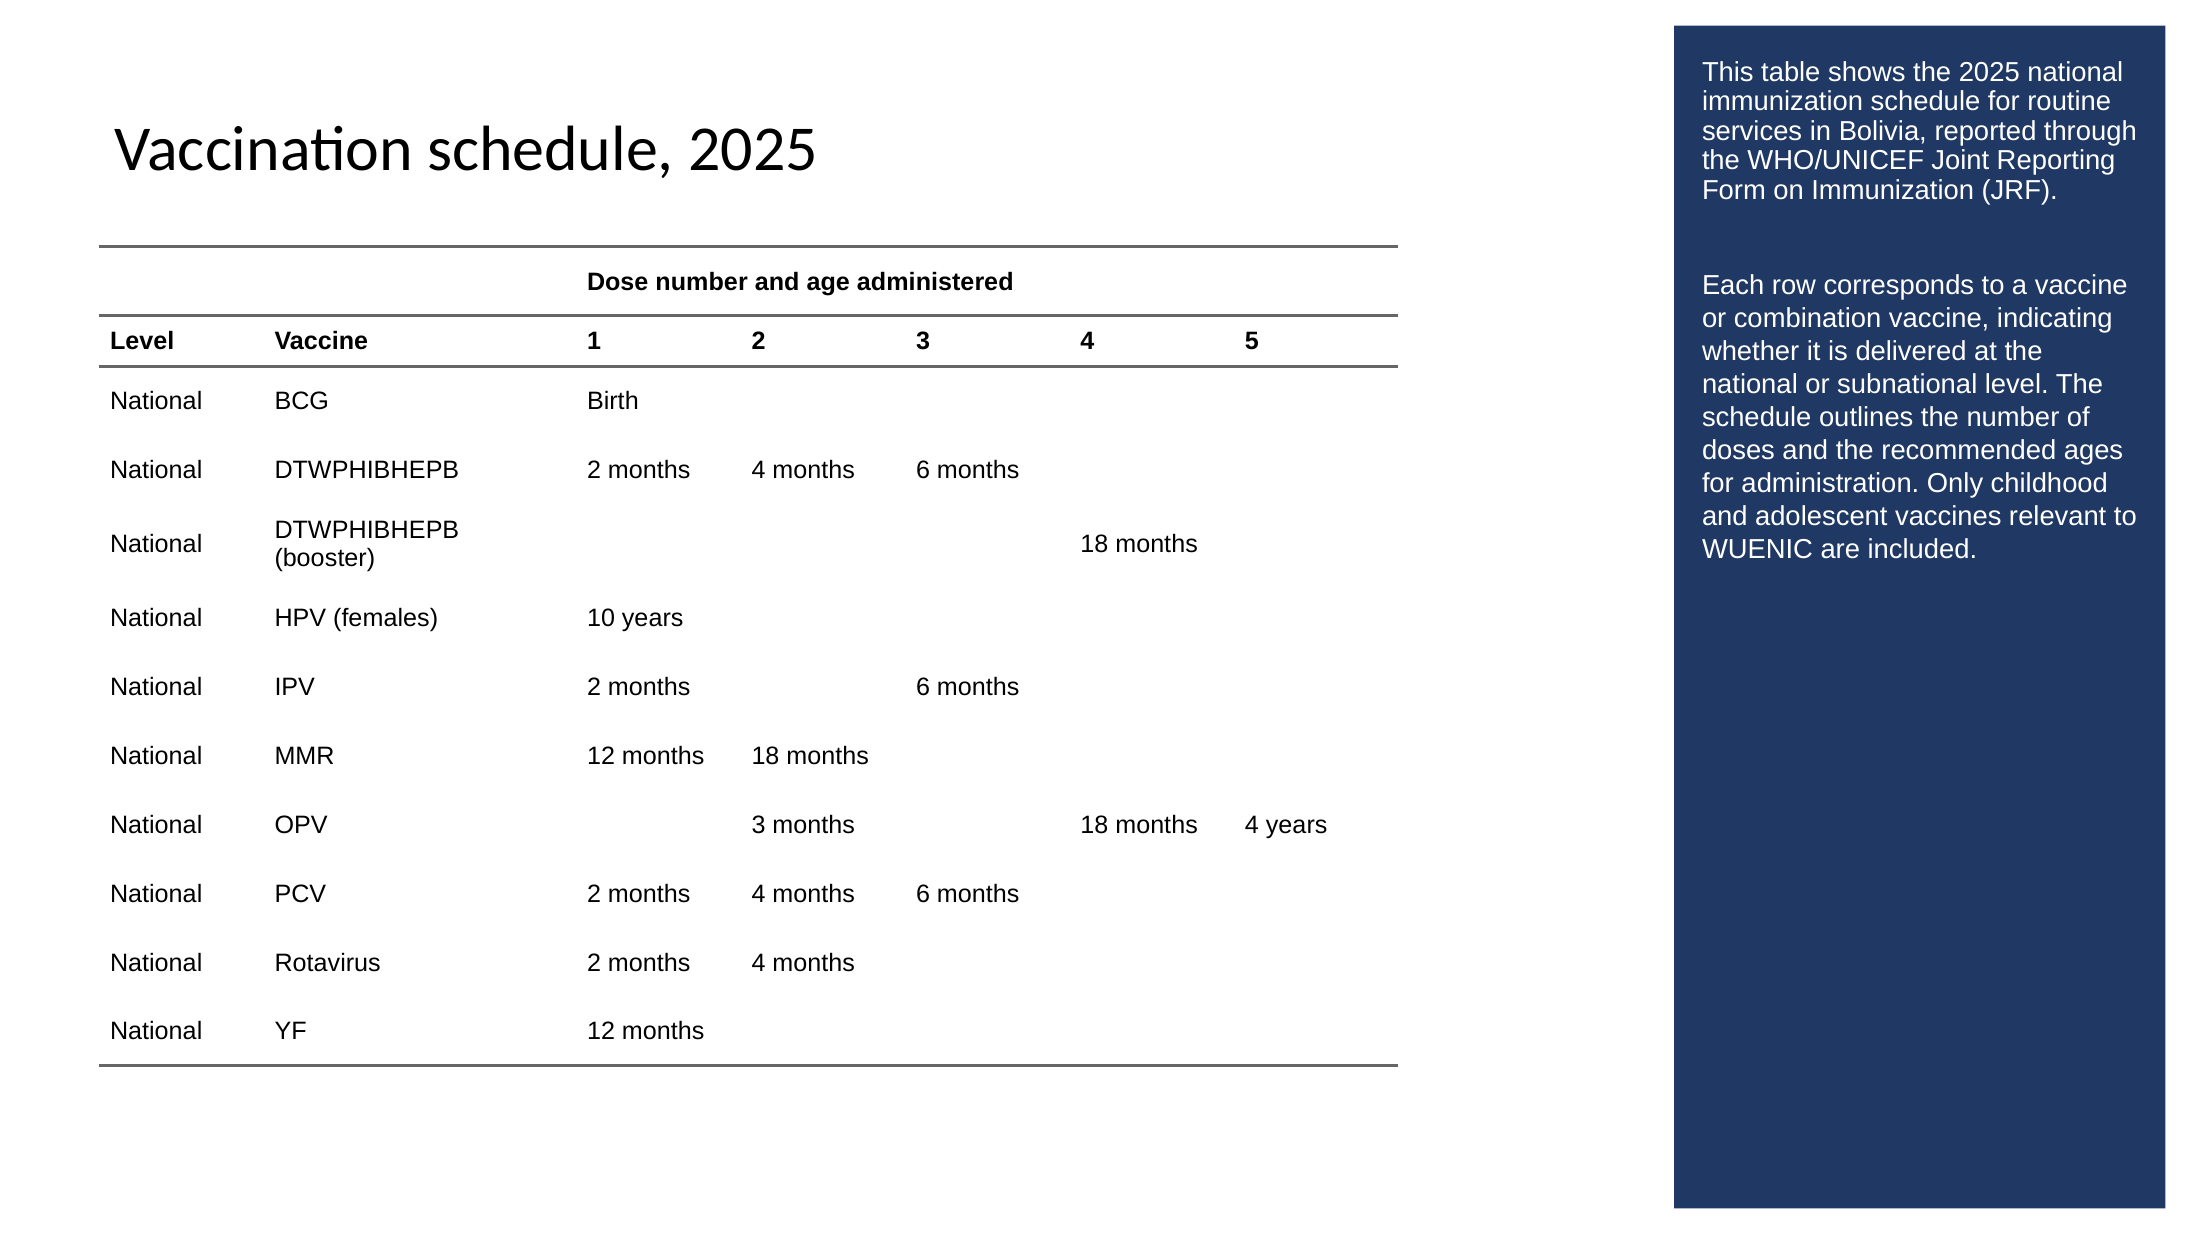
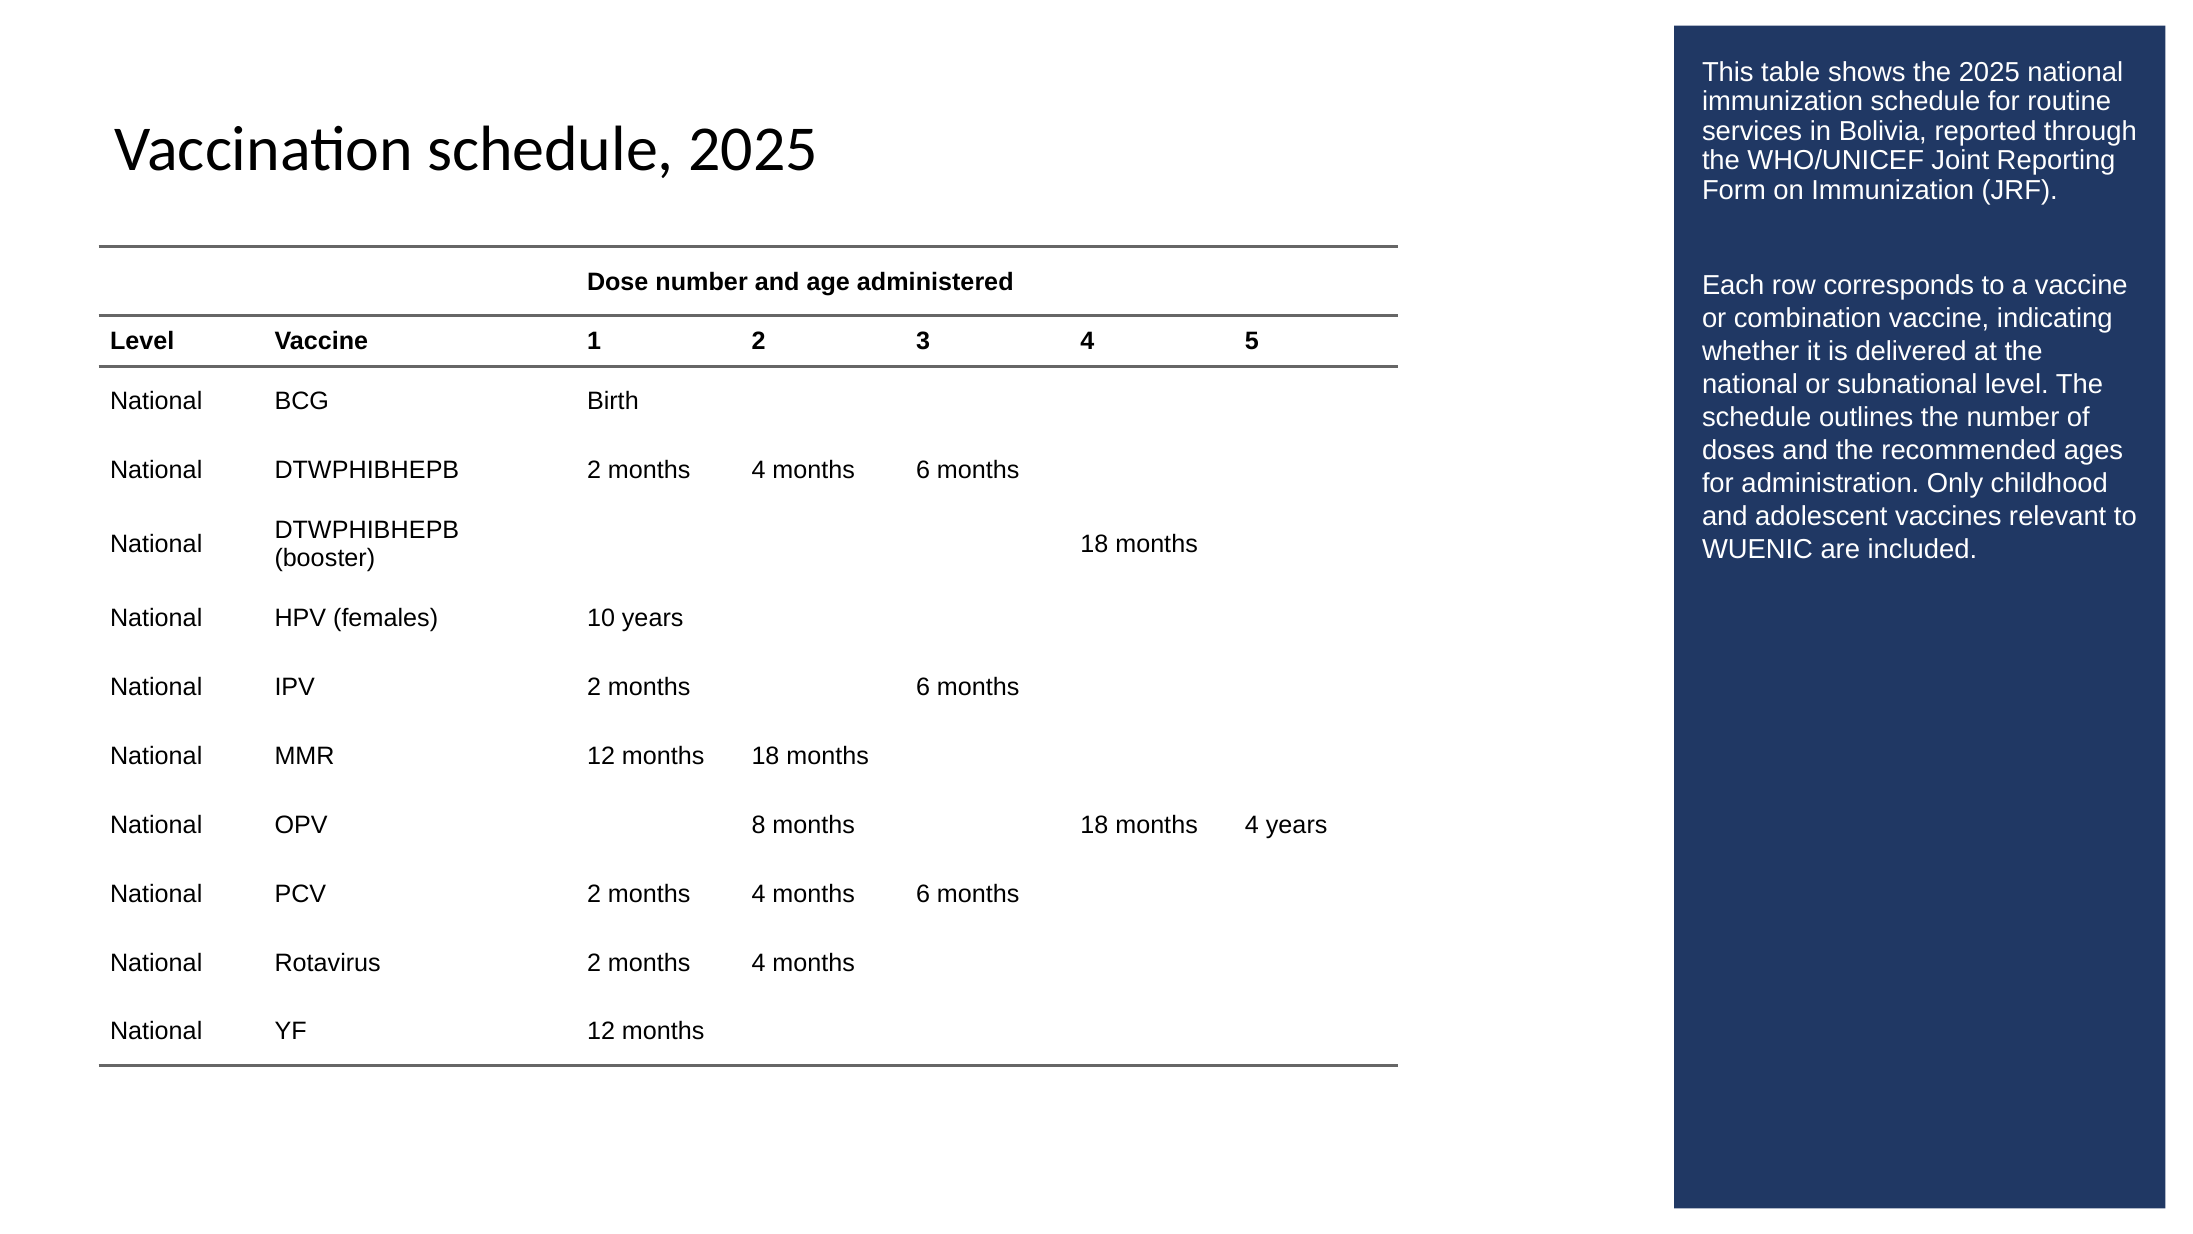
OPV 3: 3 -> 8 (759, 825)
